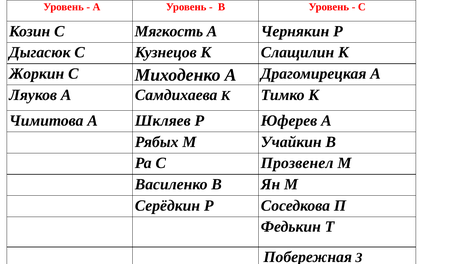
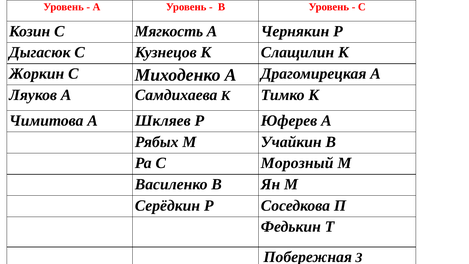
Прозвенел: Прозвенел -> Морозный (297, 163)
